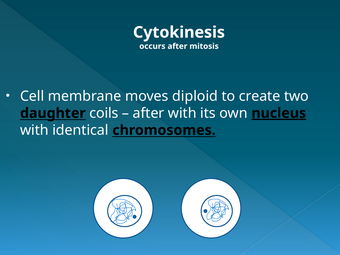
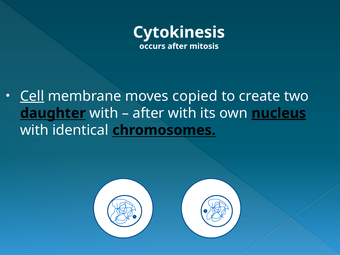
Cell underline: none -> present (32, 96)
diploid: diploid -> copied (195, 96)
daughter coils: coils -> with (104, 113)
